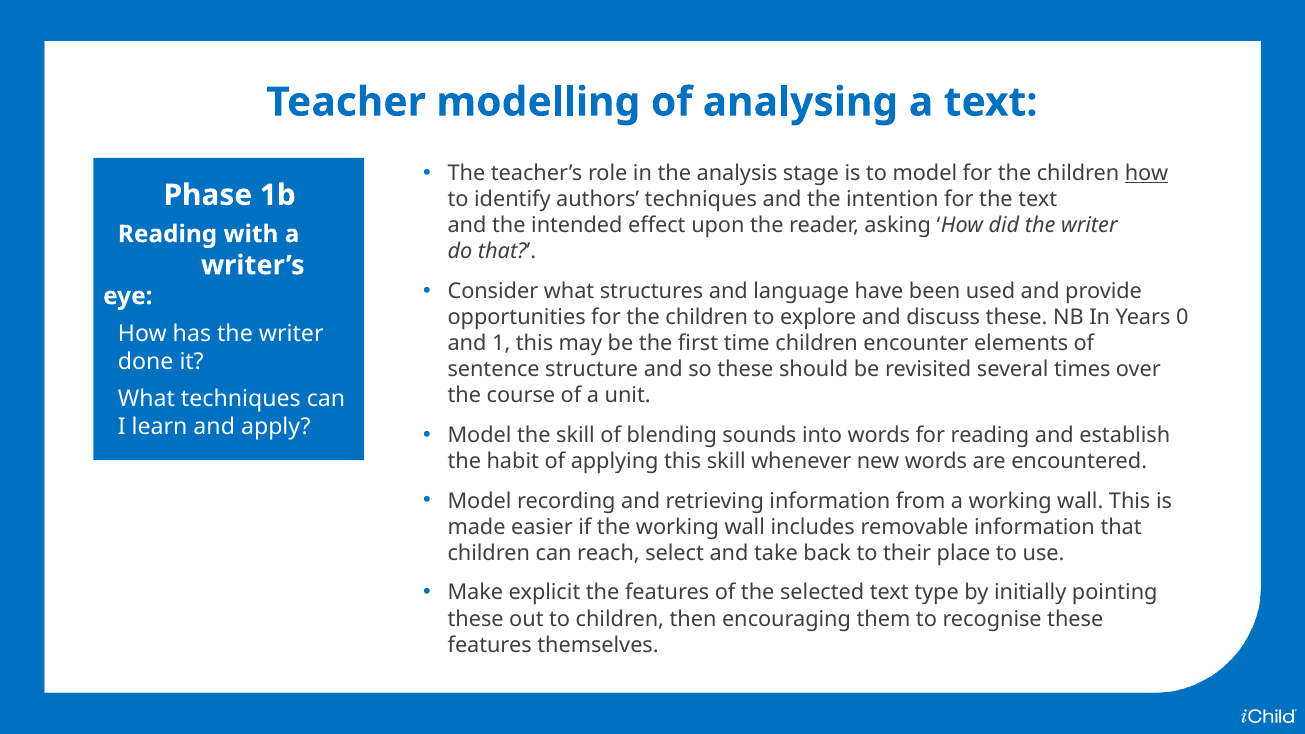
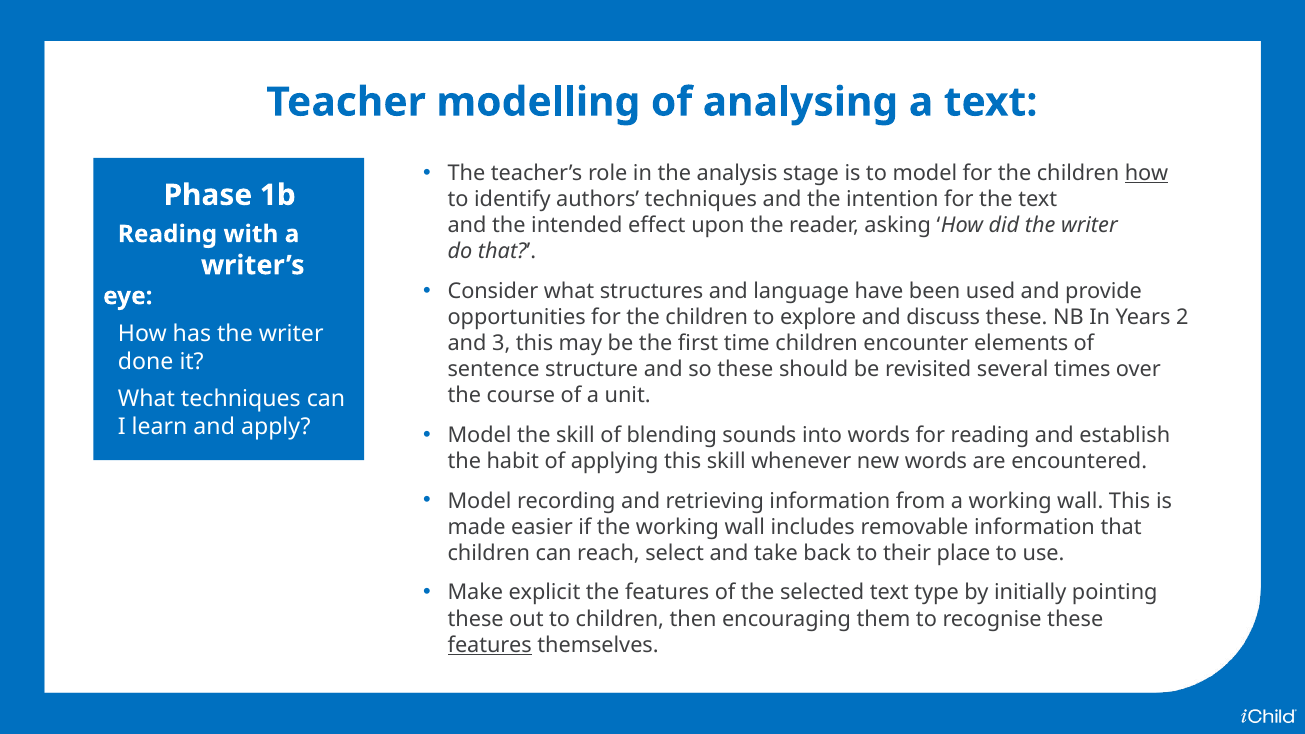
0: 0 -> 2 (1182, 317)
1: 1 -> 3 (501, 343)
features underline: none -> present (490, 645)
